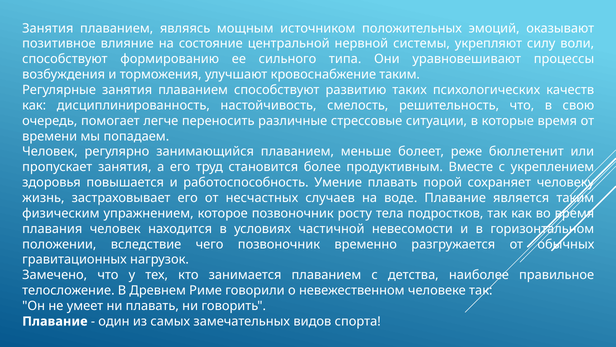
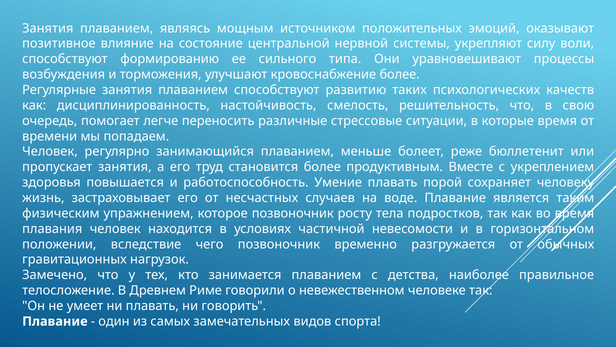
кровоснабжение таким: таким -> более (400, 74)
